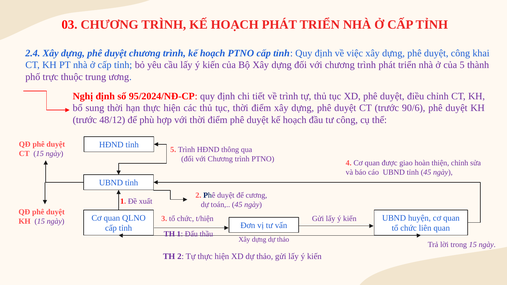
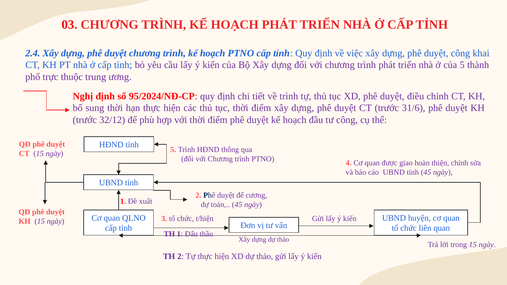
90/6: 90/6 -> 31/6 (414, 108)
48/12: 48/12 -> 32/12 (112, 120)
